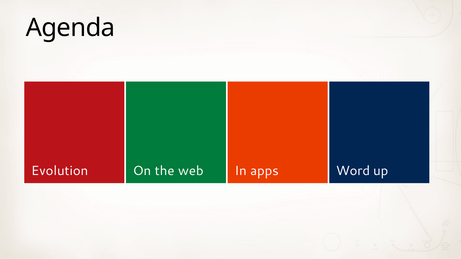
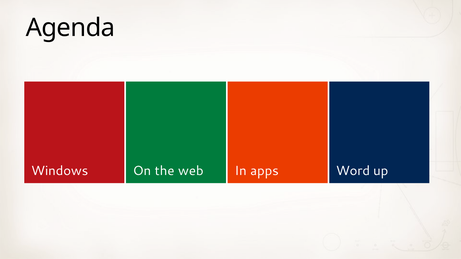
Evolution: Evolution -> Windows (60, 171)
